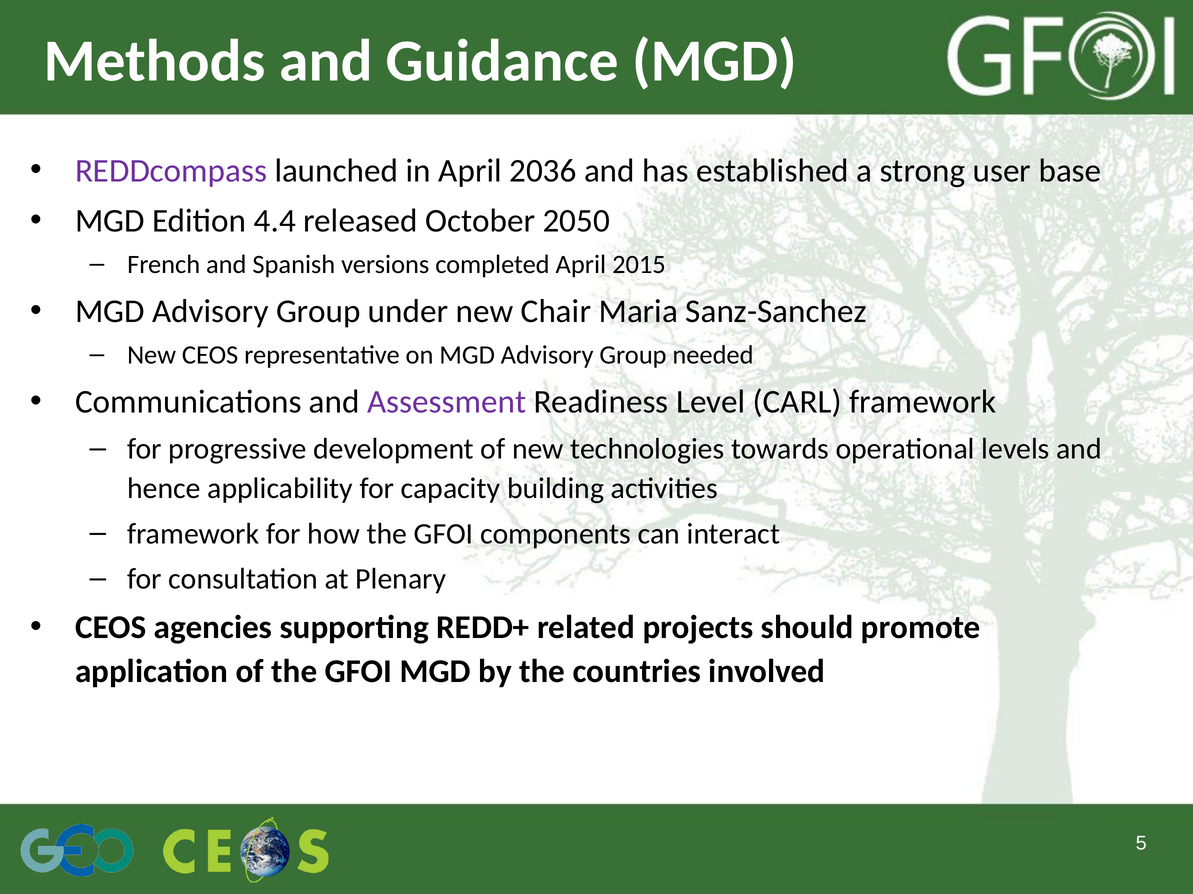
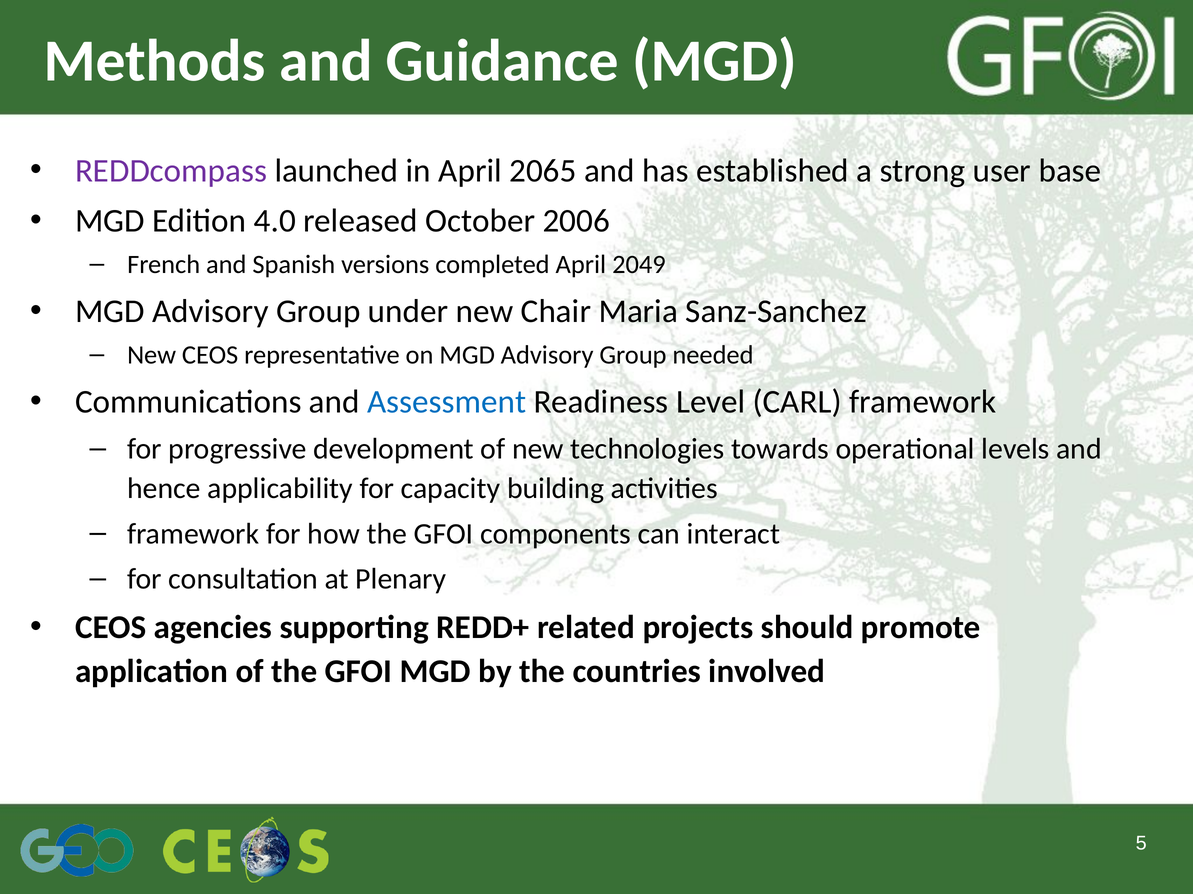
2036: 2036 -> 2065 (543, 171)
4.4: 4.4 -> 4.0 (275, 221)
2050: 2050 -> 2006 (576, 221)
2015: 2015 -> 2049 (639, 265)
Assessment colour: purple -> blue (447, 402)
